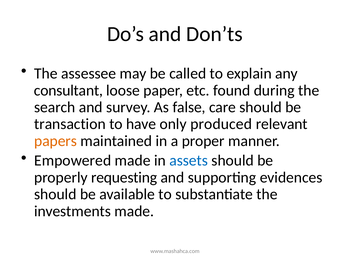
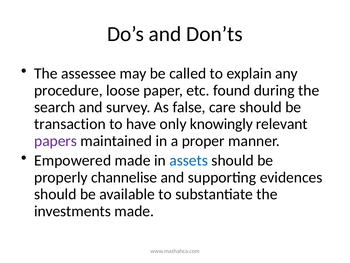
consultant: consultant -> procedure (68, 90)
produced: produced -> knowingly (221, 124)
papers colour: orange -> purple (56, 141)
requesting: requesting -> channelise (124, 177)
